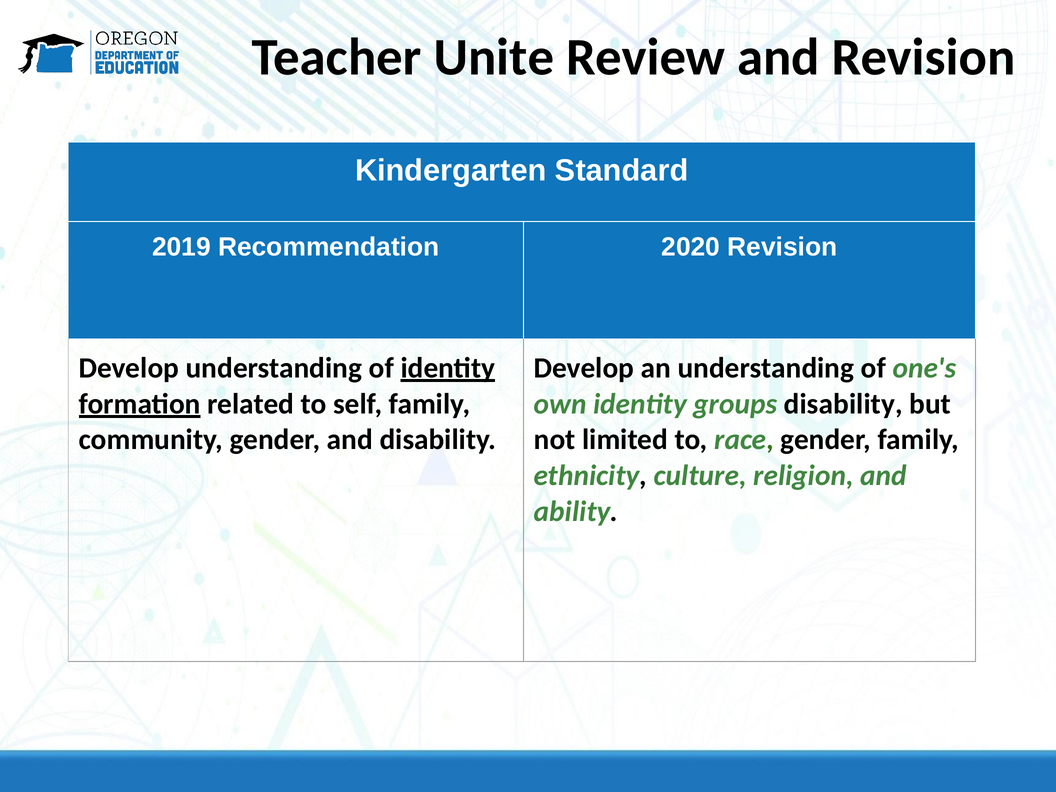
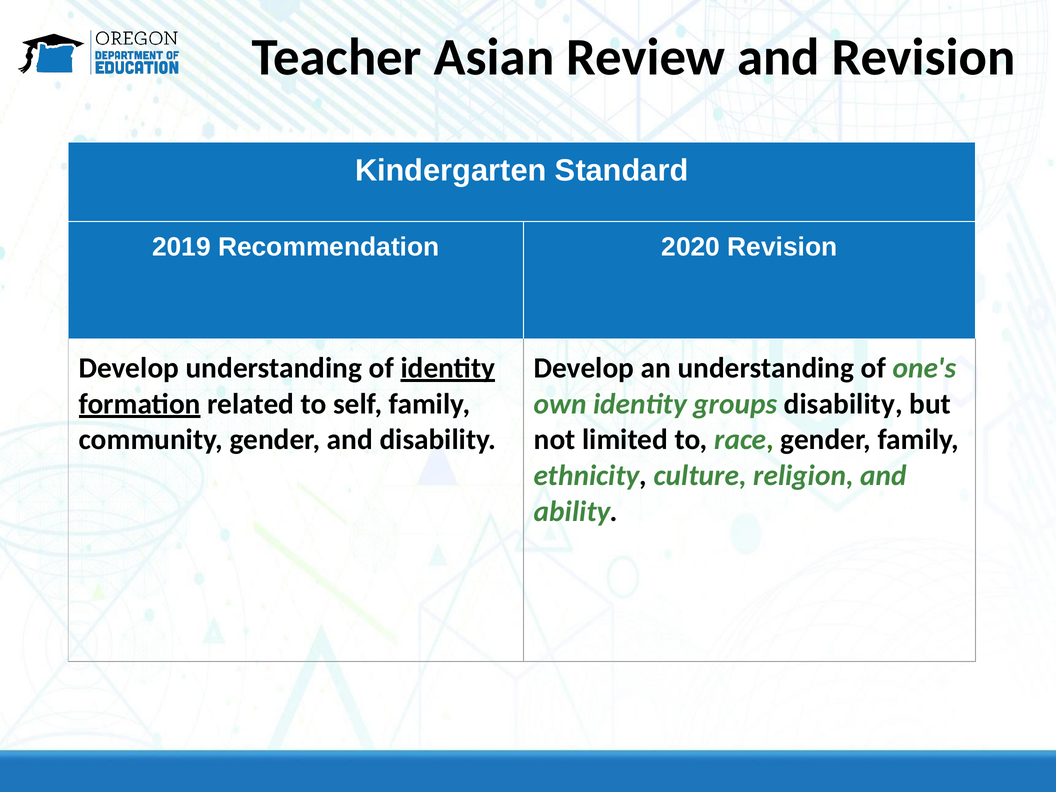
Unite: Unite -> Asian (494, 57)
